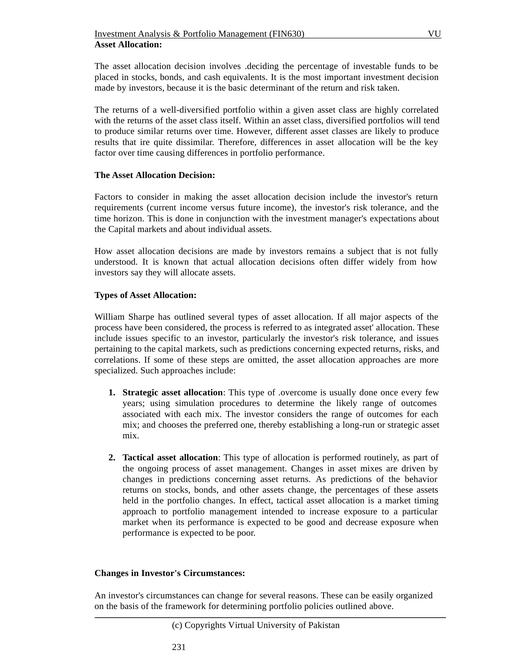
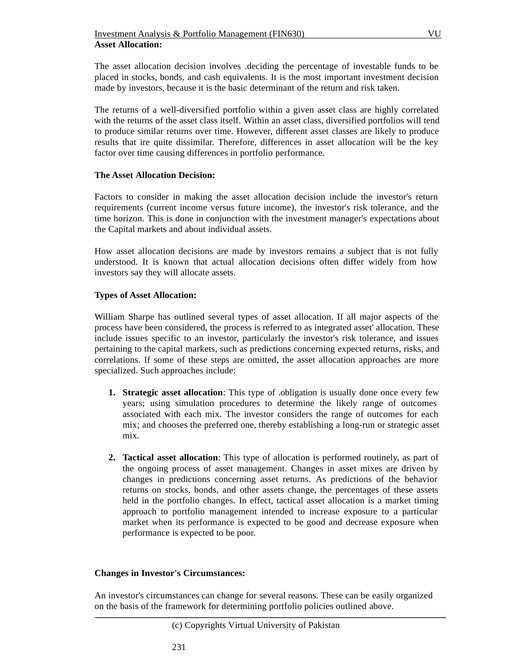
.overcome: .overcome -> .obligation (298, 392)
